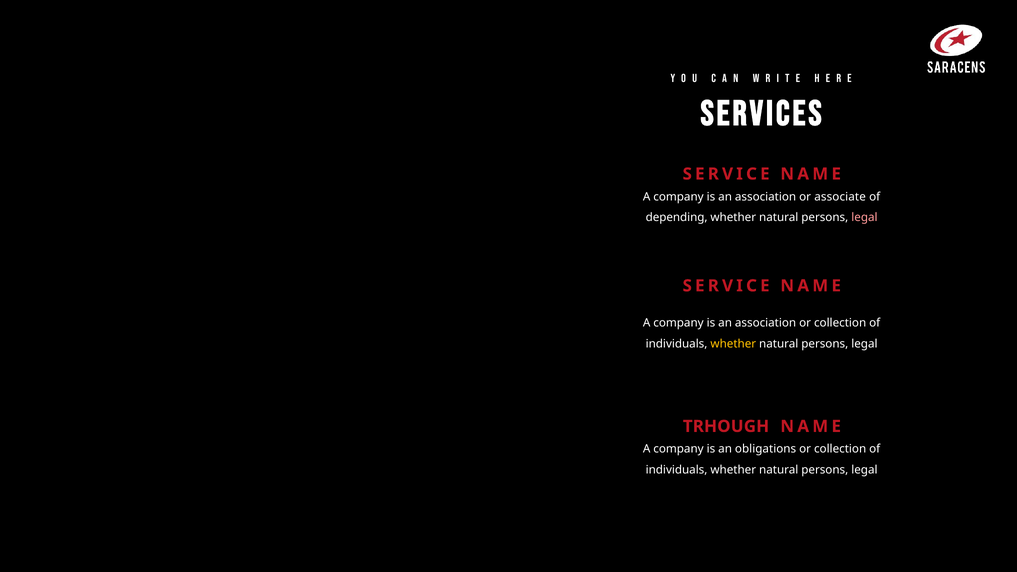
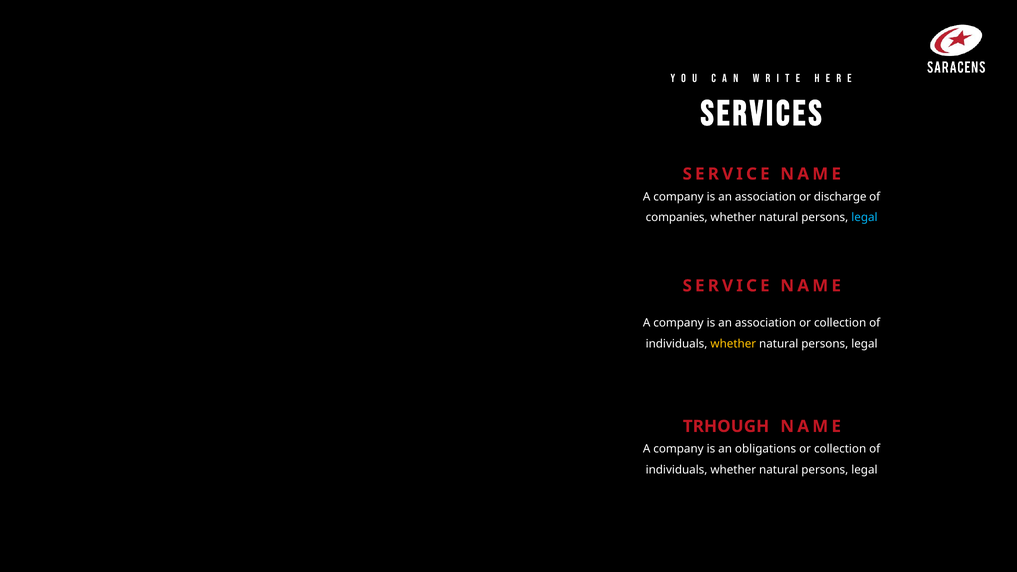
associate: associate -> discharge (840, 197)
depending: depending -> companies (677, 218)
legal colour: pink -> light blue (864, 218)
